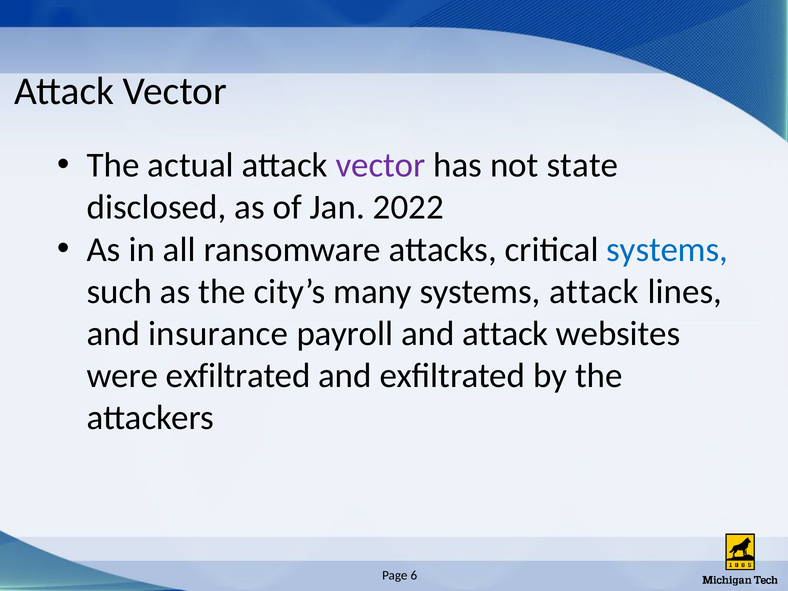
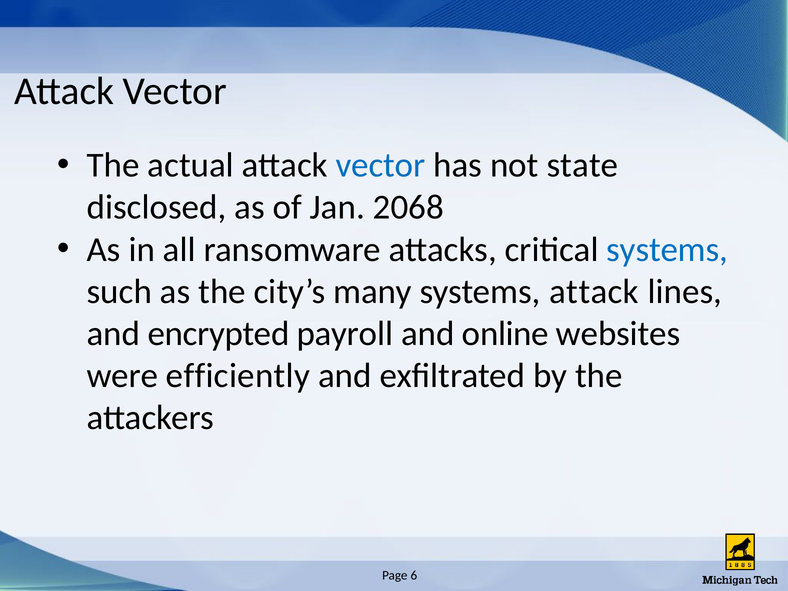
vector colour: purple -> blue (381, 165)
2022: 2022 -> 2068 (408, 207)
insurance: insurance -> encrypted (219, 334)
and attack: attack -> online (505, 334)
were exfiltrated: exfiltrated -> efficiently (238, 376)
